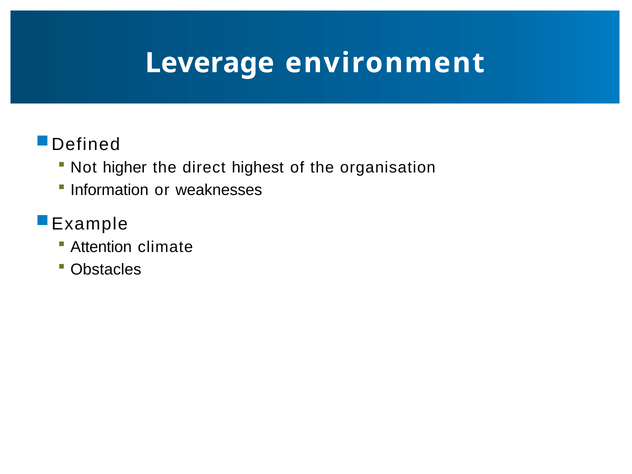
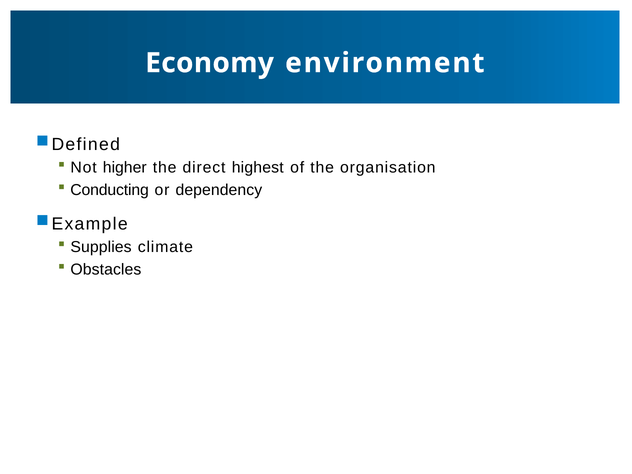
Leverage: Leverage -> Economy (210, 63)
Information: Information -> Conducting (110, 190)
weaknesses: weaknesses -> dependency (219, 190)
Attention: Attention -> Supplies (101, 247)
